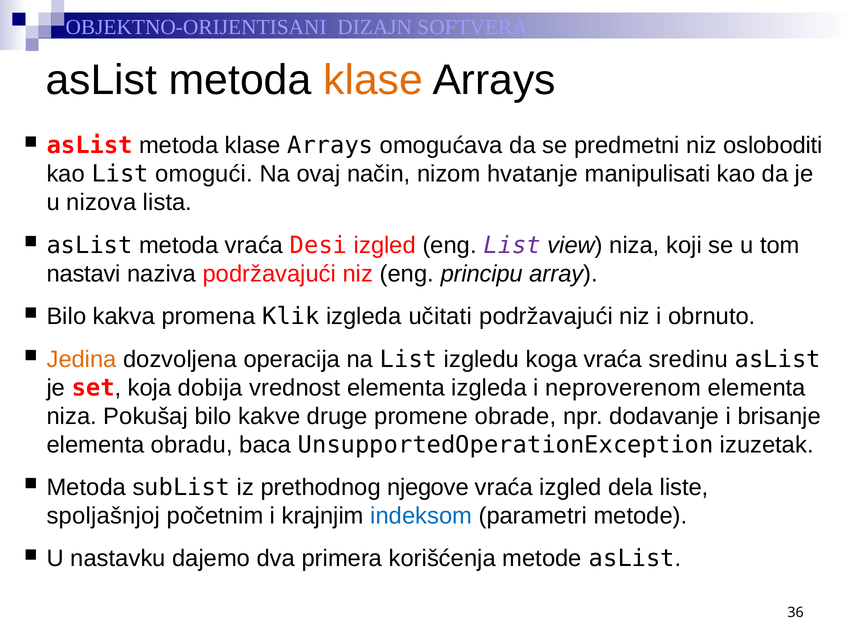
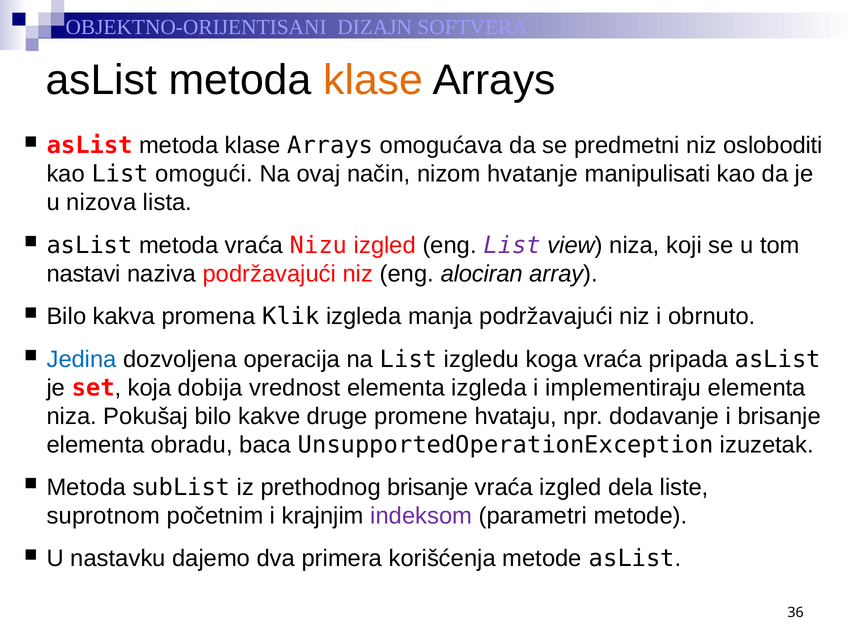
Desi: Desi -> Nizu (319, 245)
principu: principu -> alociran (482, 274)
učitati: učitati -> manja (440, 317)
Jedina colour: orange -> blue (82, 359)
sredinu: sredinu -> pripada (688, 359)
neproverenom: neproverenom -> implementiraju (623, 388)
obrade: obrade -> hvataju (516, 416)
prethodnog njegove: njegove -> brisanje (428, 488)
spoljašnjoj: spoljašnjoj -> suprotnom (103, 516)
indeksom colour: blue -> purple (421, 516)
